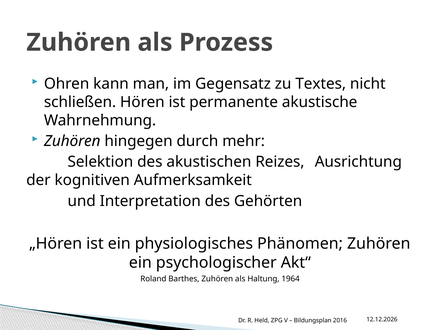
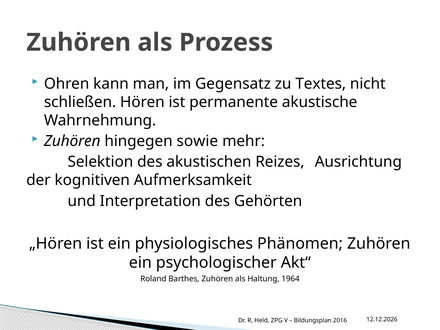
durch: durch -> sowie (197, 141)
